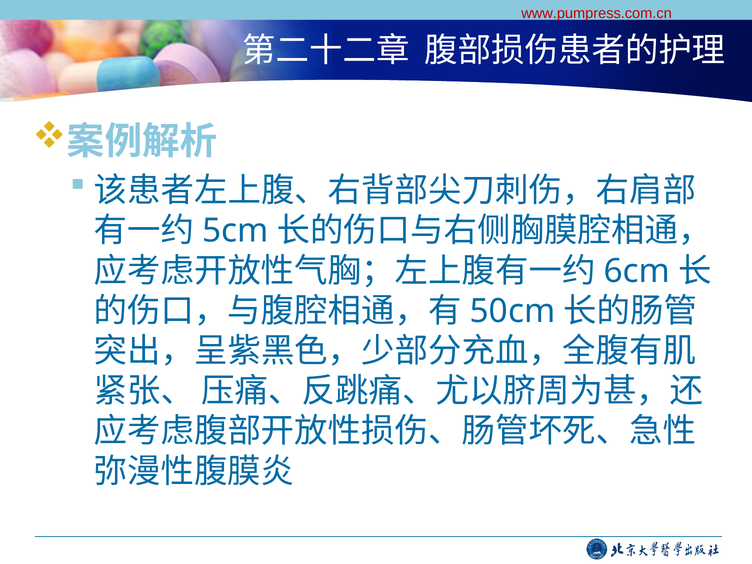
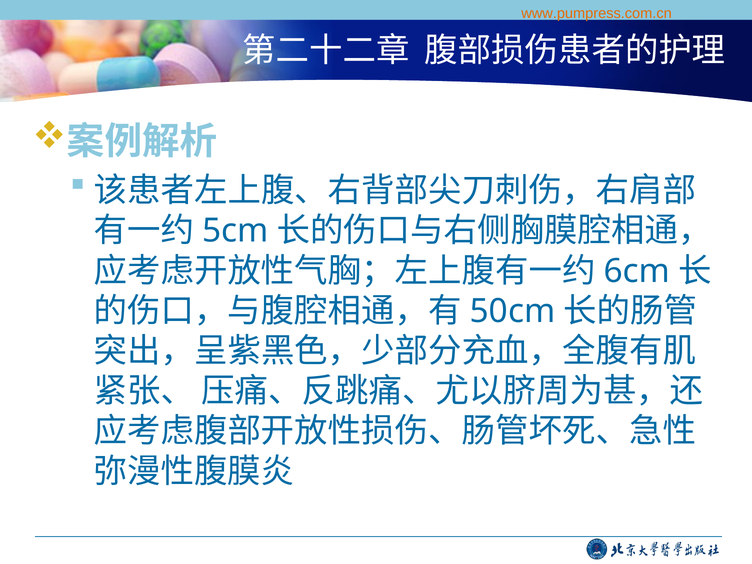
www.pumpress.com.cn colour: red -> orange (597, 13)
